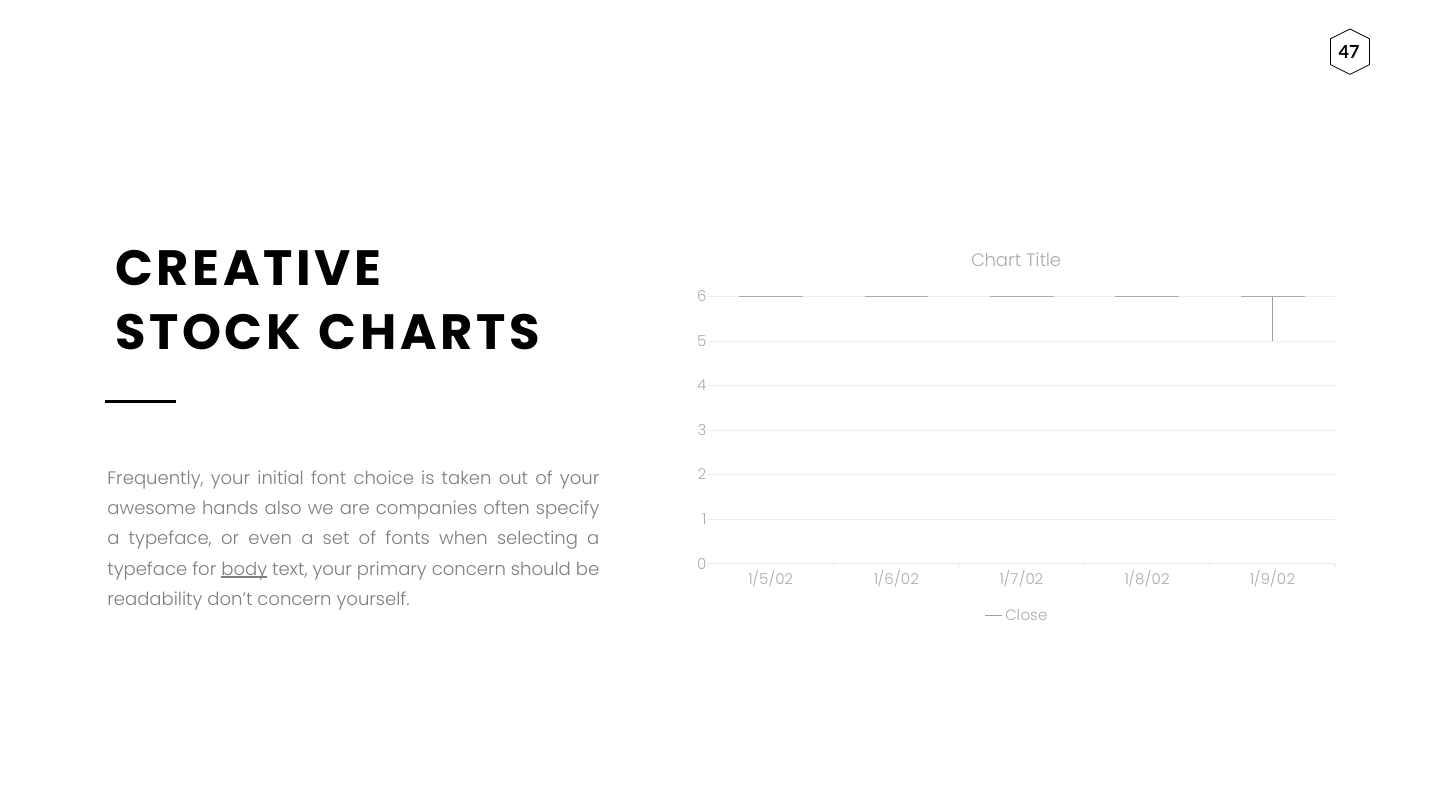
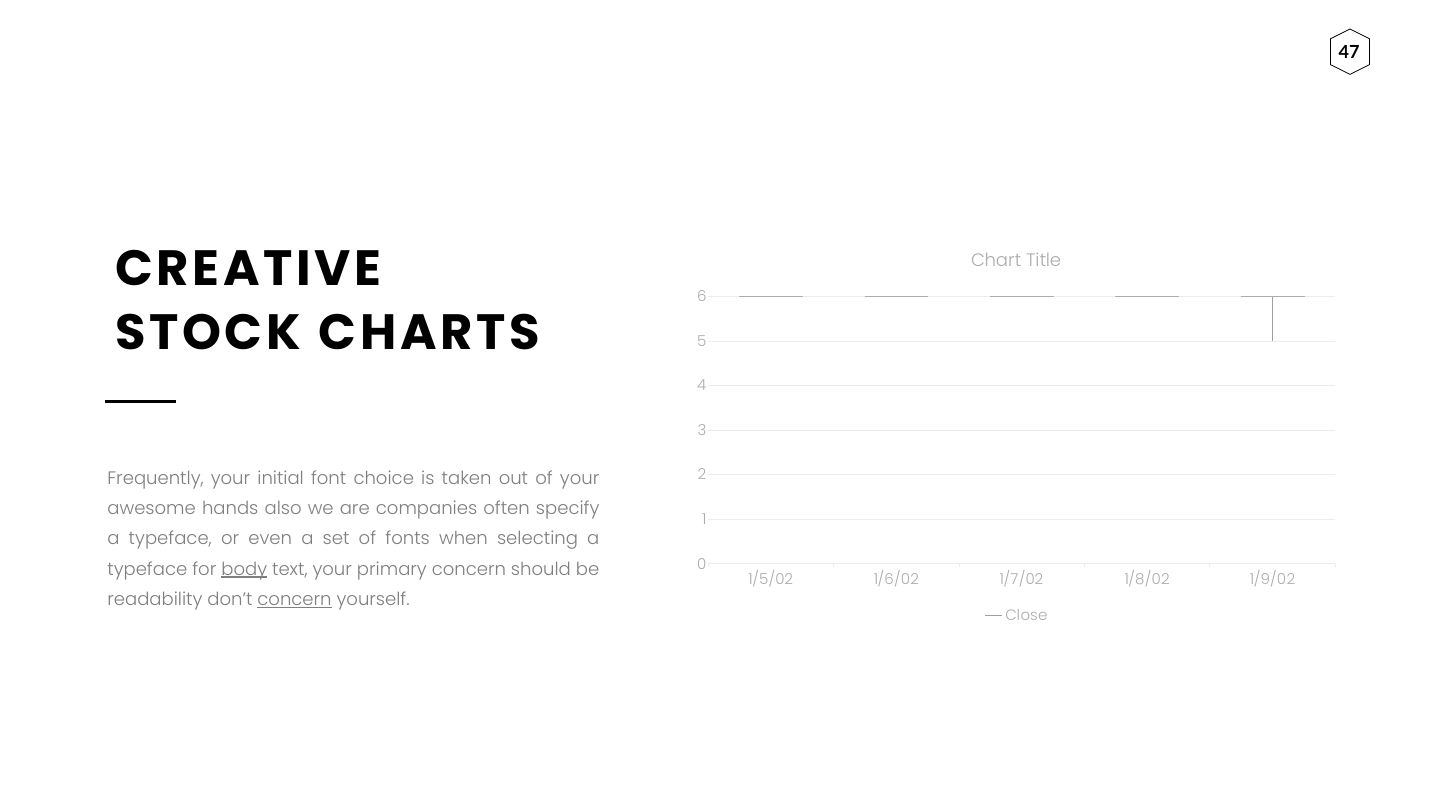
concern underline: none -> present (295, 600)
